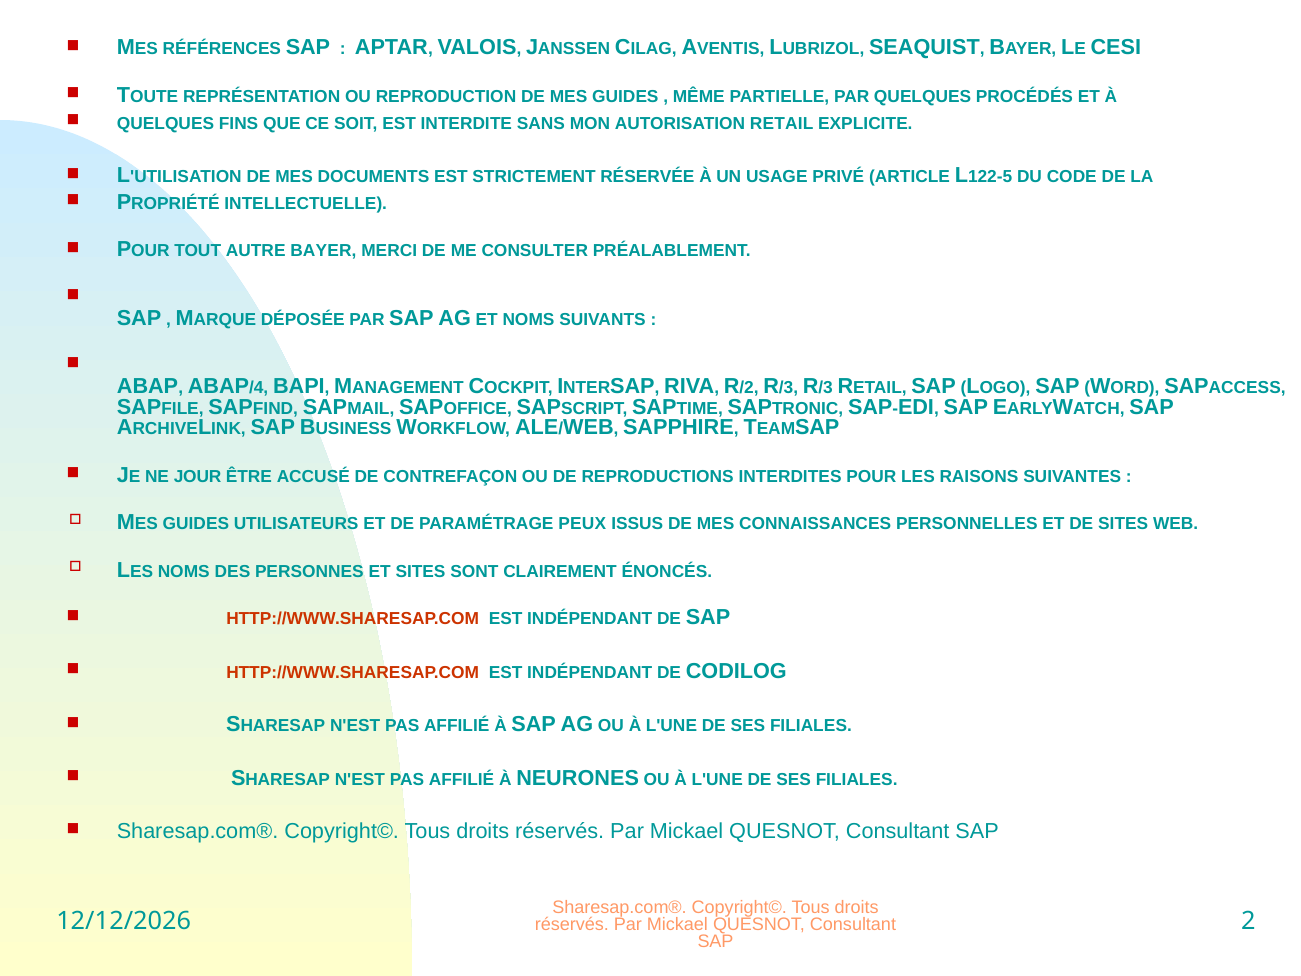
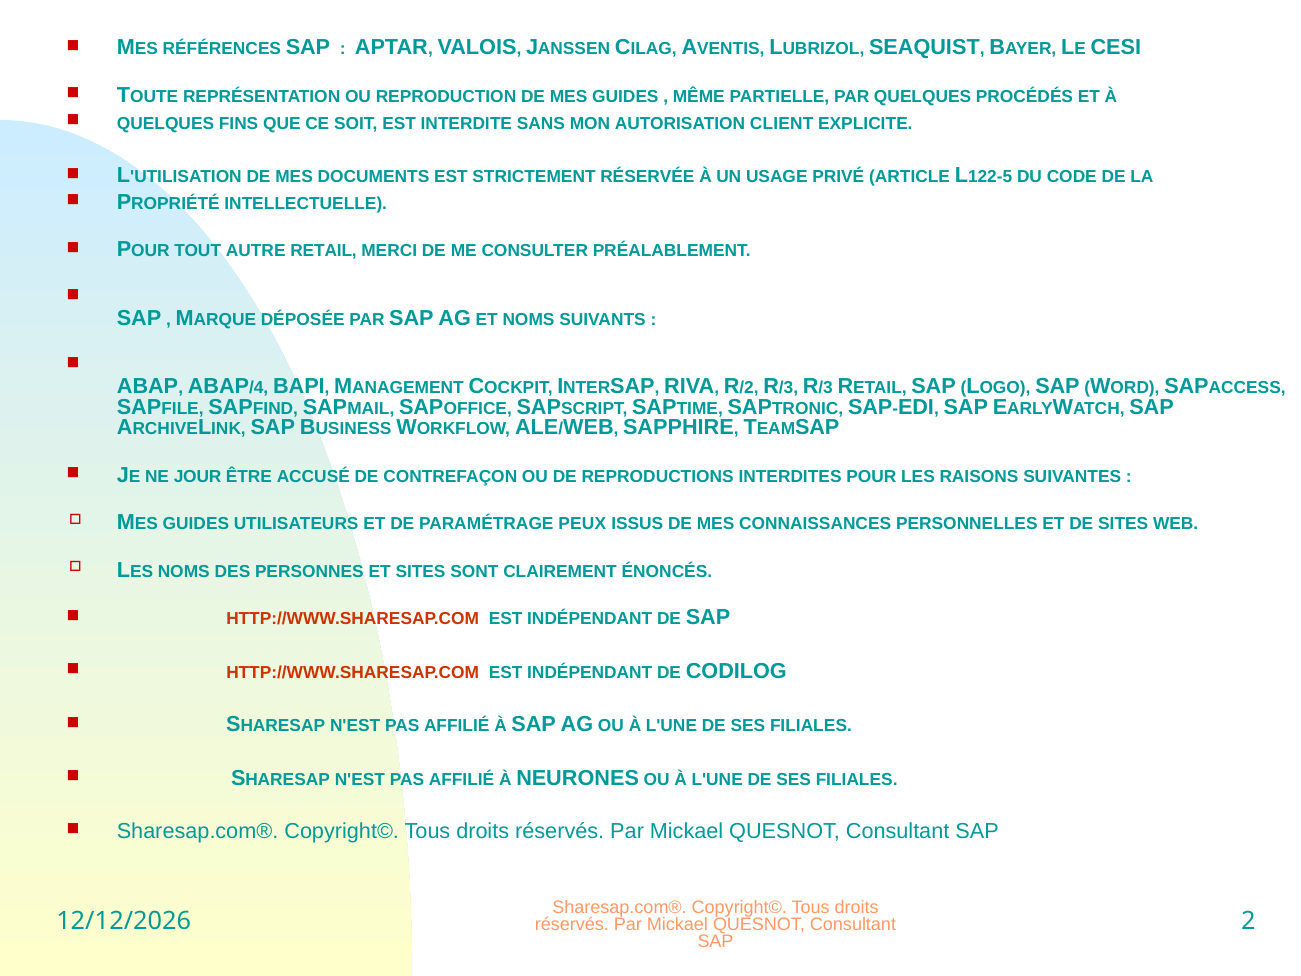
AUTORISATION RETAIL: RETAIL -> CLIENT (782, 123)
AUTRE BAYER: BAYER -> RETAIL (324, 251)
